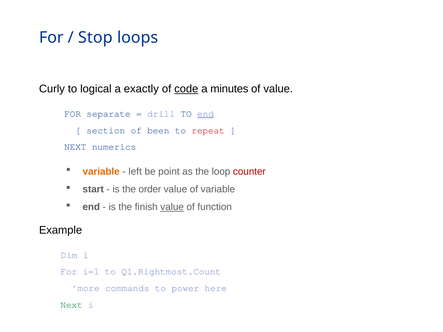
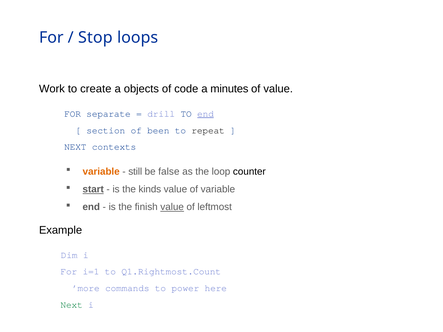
Curly: Curly -> Work (52, 89)
logical: logical -> create (96, 89)
exactly: exactly -> objects (141, 89)
code underline: present -> none (186, 89)
repeat colour: red -> black (208, 130)
numerics: numerics -> contexts (114, 147)
left: left -> still (135, 172)
point: point -> false (169, 172)
counter colour: red -> black (249, 172)
start underline: none -> present (93, 190)
order: order -> kinds (150, 190)
function: function -> leftmost (215, 207)
